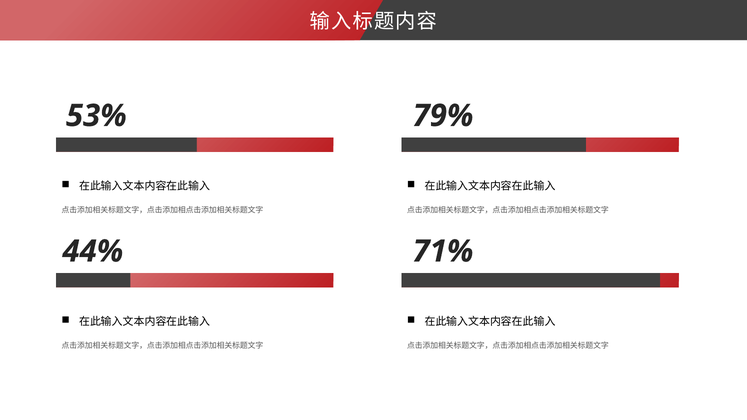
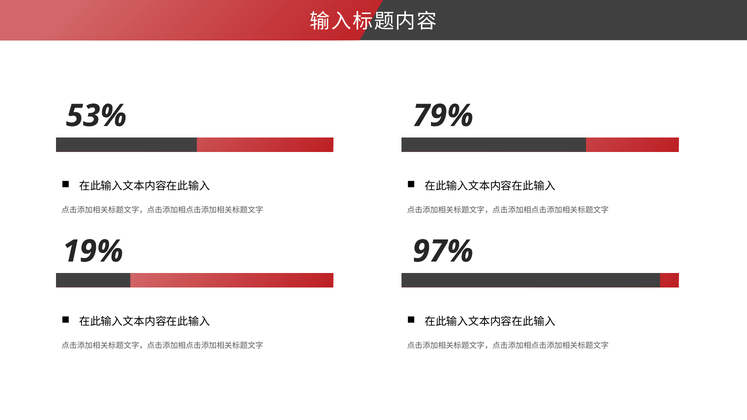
44%: 44% -> 19% (93, 251)
71%: 71% -> 97% (443, 251)
